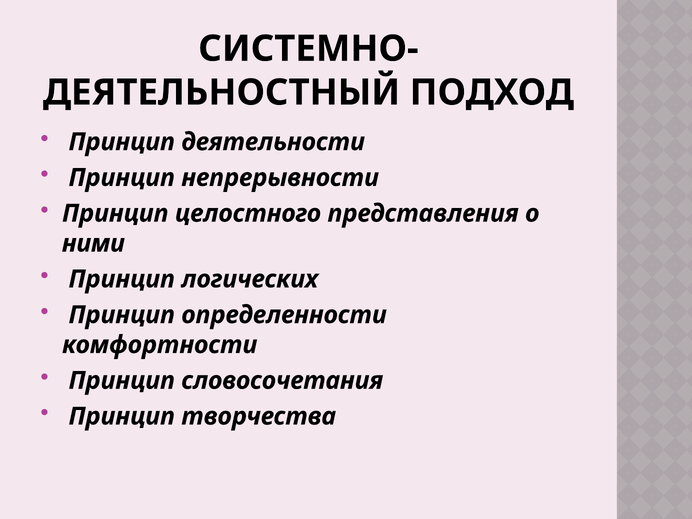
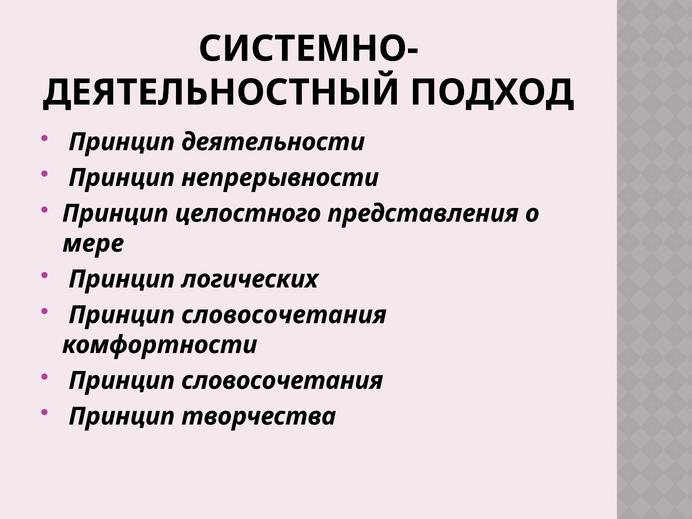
ними: ними -> мере (93, 243)
определенности: определенности -> словосочетания (284, 315)
